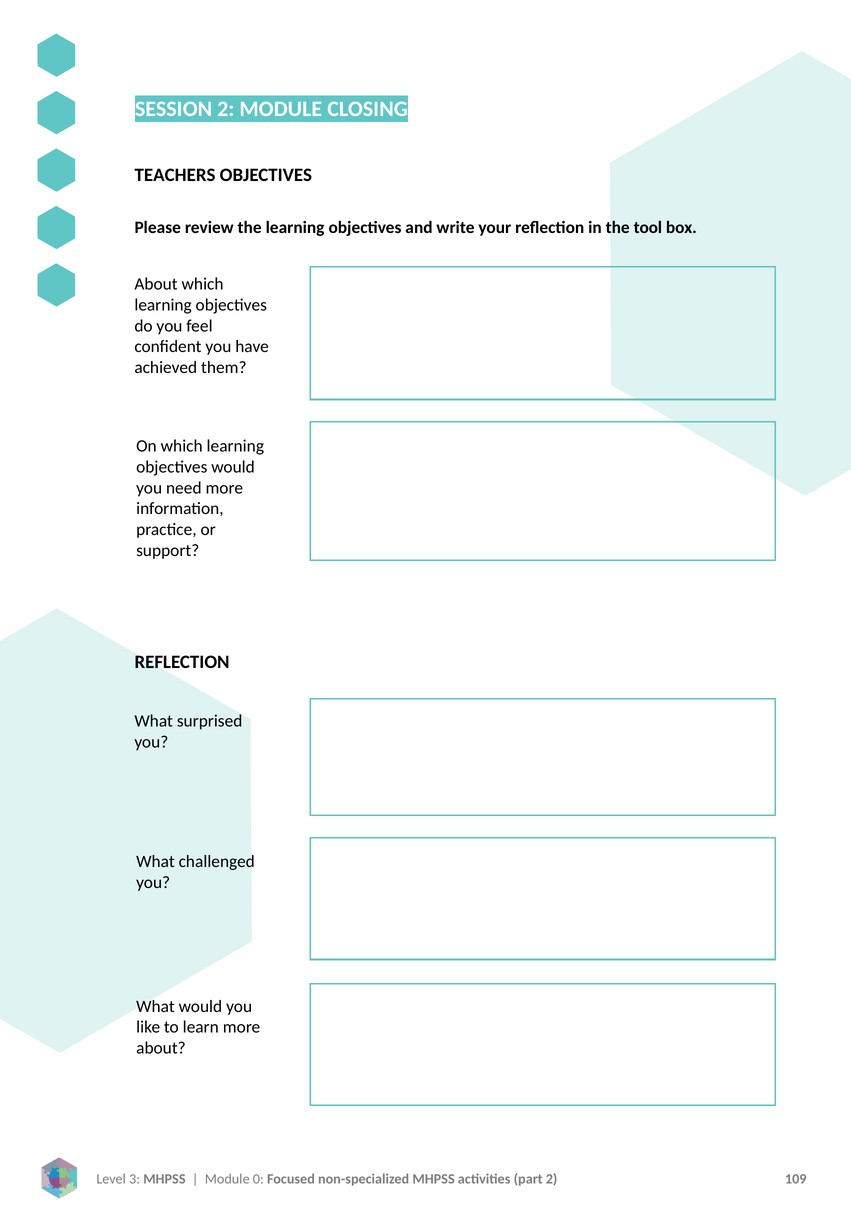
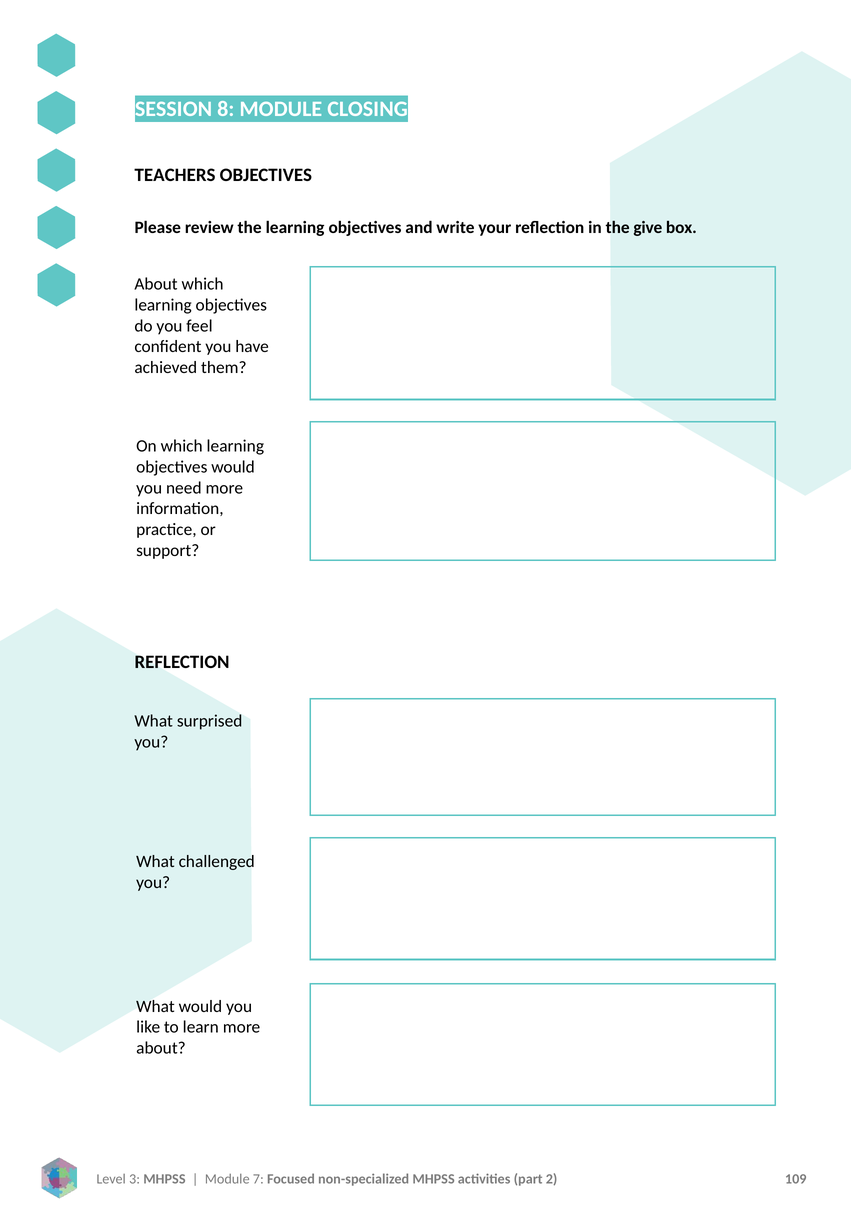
SESSION 2: 2 -> 8 (226, 109)
tool: tool -> give (648, 228)
0: 0 -> 7 (258, 1179)
